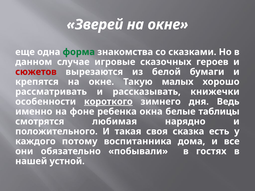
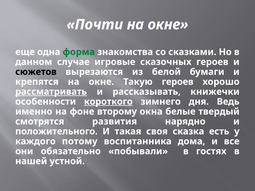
Зверей: Зверей -> Почти (95, 25)
сюжетов colour: red -> black (36, 72)
Такую малых: малых -> героев (178, 82)
рассматривать underline: none -> present (51, 92)
ребенка: ребенка -> второму (117, 112)
таблицы: таблицы -> твердый (219, 112)
любимая: любимая -> развития (115, 122)
